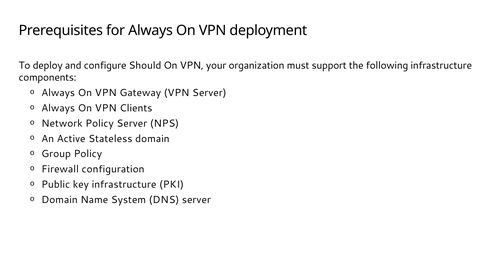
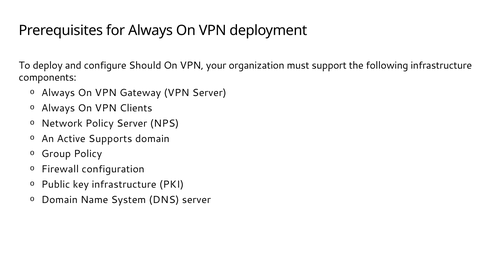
Stateless: Stateless -> Supports (110, 139)
